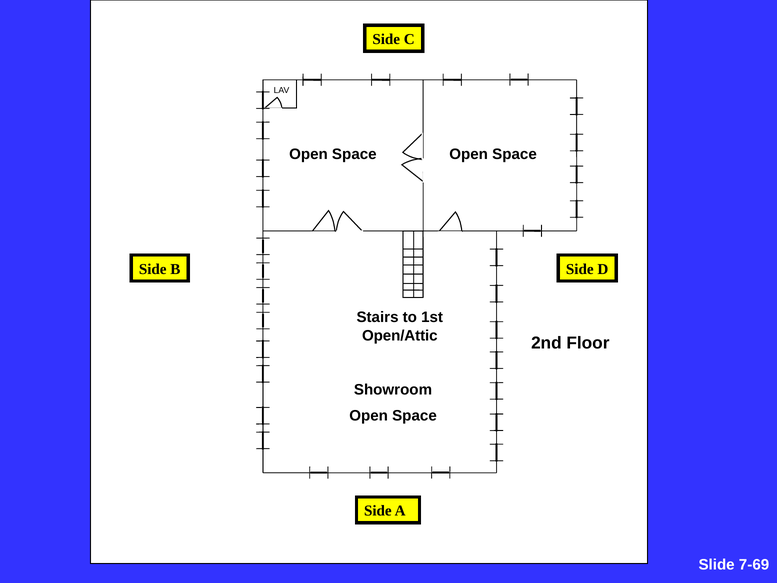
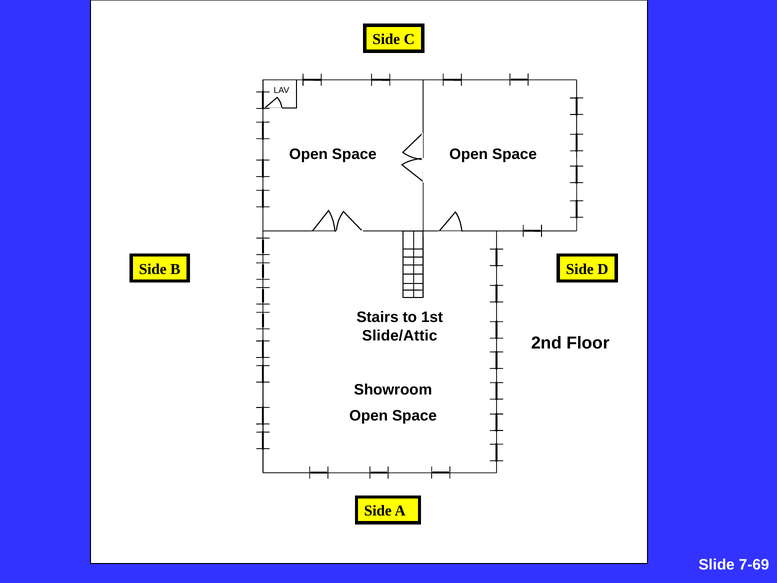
Open/Attic: Open/Attic -> Slide/Attic (400, 335)
